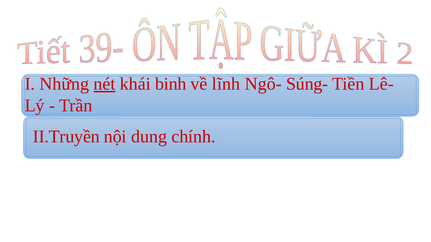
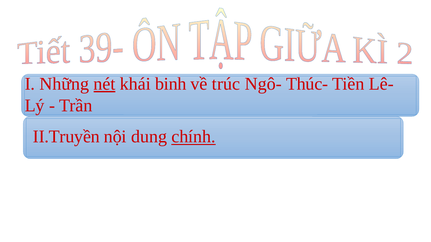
lĩnh: lĩnh -> trúc (226, 84)
Súng-: Súng- -> Thúc- (307, 84)
chính underline: none -> present (194, 137)
